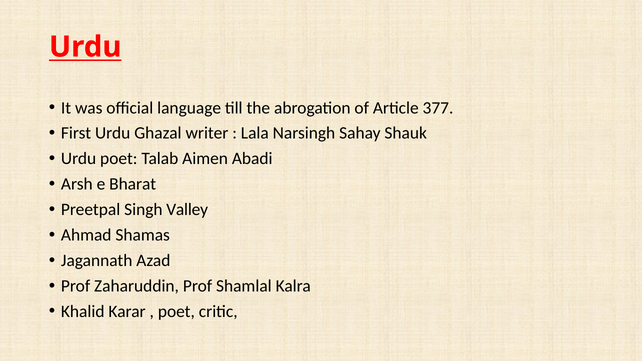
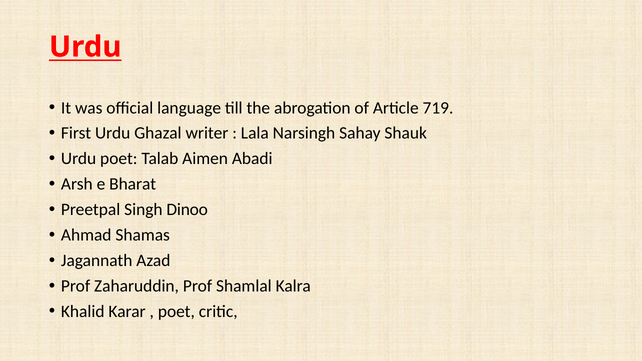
377: 377 -> 719 (438, 108)
Valley: Valley -> Dinoo (187, 210)
